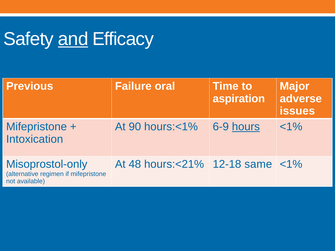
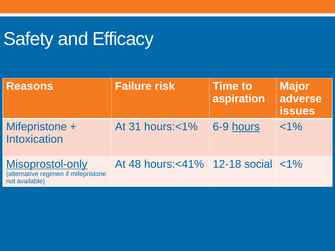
and underline: present -> none (73, 39)
Previous: Previous -> Reasons (30, 86)
oral: oral -> risk (165, 86)
90: 90 -> 31 (135, 127)
Misoprostol-only underline: none -> present (47, 164)
hours:<21%: hours:<21% -> hours:<41% (174, 164)
same: same -> social (258, 164)
